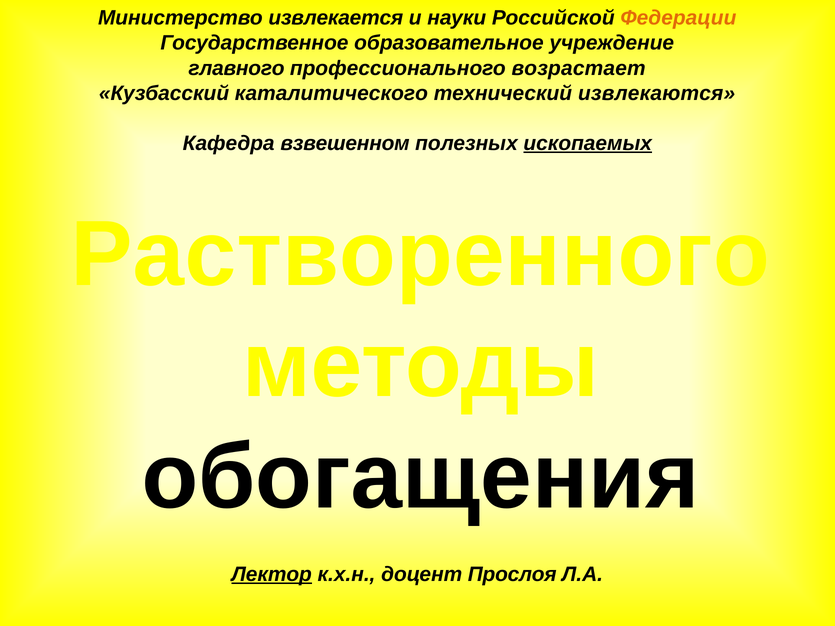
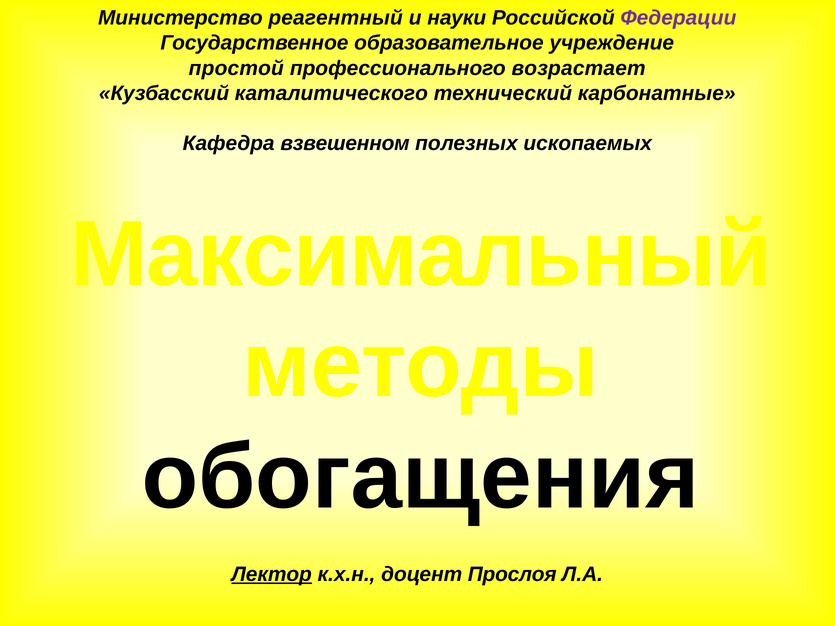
извлекается: извлекается -> реагентный (336, 18)
Федерации colour: orange -> purple (678, 18)
главного: главного -> простой (236, 68)
извлекаются: извлекаются -> карбонатные (657, 93)
ископаемых underline: present -> none (588, 143)
Растворенного: Растворенного -> Максимальный (421, 255)
